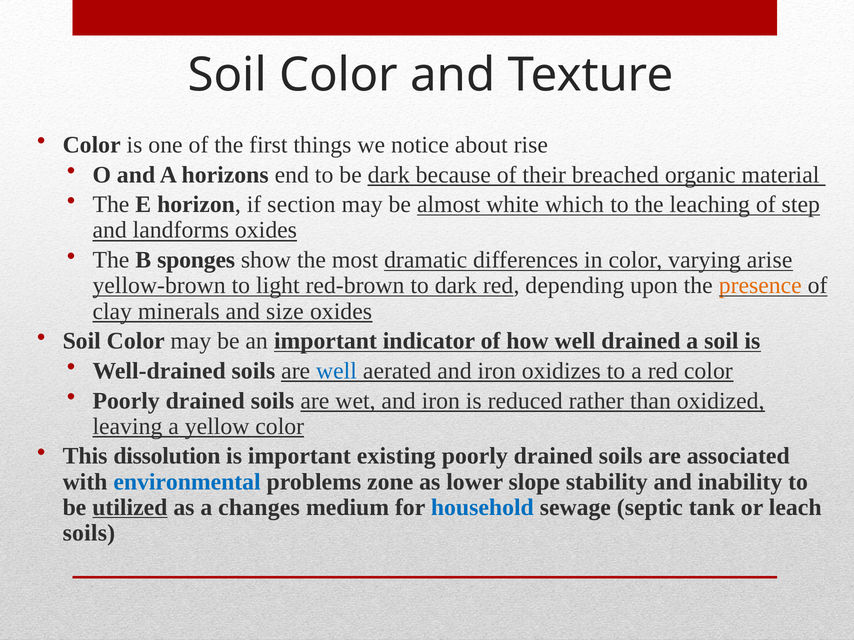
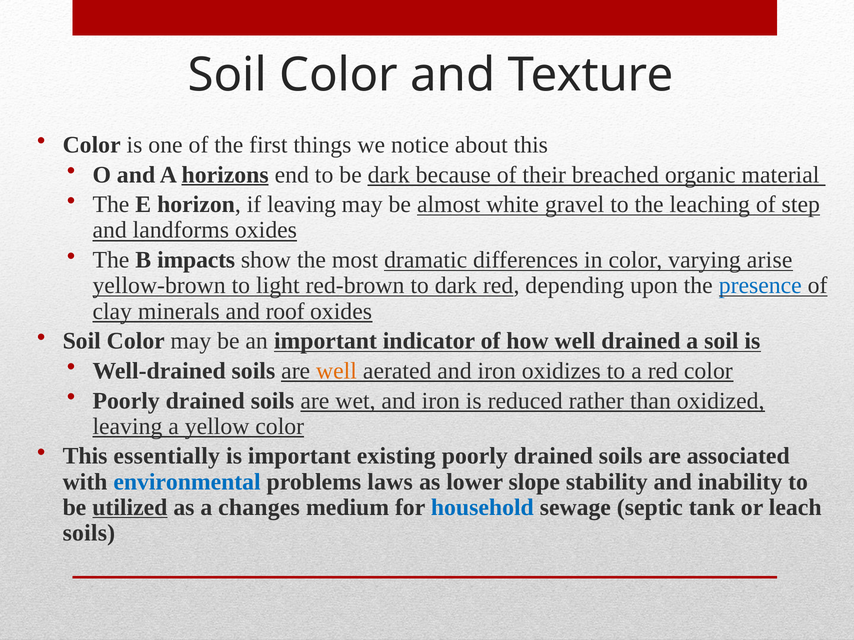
about rise: rise -> this (531, 145)
horizons underline: none -> present (225, 175)
if section: section -> leaving (302, 205)
which: which -> gravel (575, 205)
sponges: sponges -> impacts (196, 260)
presence colour: orange -> blue (760, 286)
size: size -> roof (285, 311)
well colour: blue -> orange (336, 371)
dissolution: dissolution -> essentially (167, 456)
zone: zone -> laws (390, 482)
